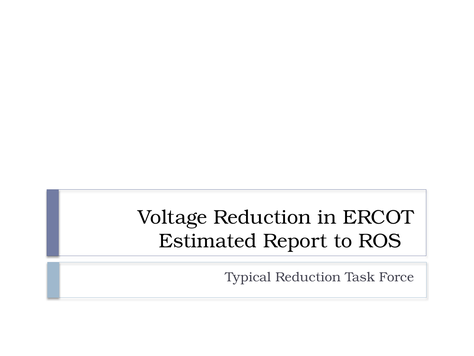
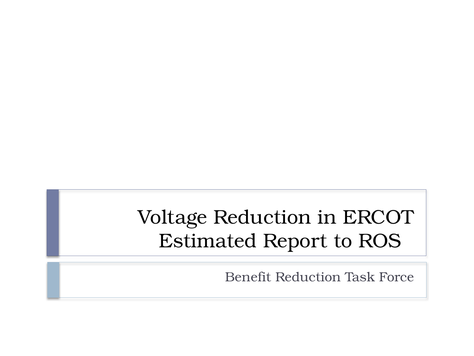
Typical: Typical -> Benefit (248, 277)
